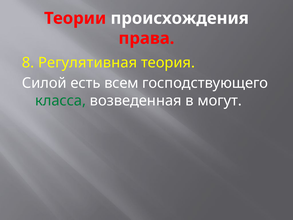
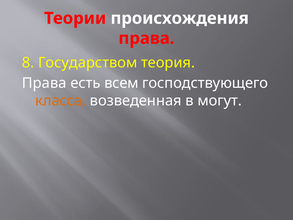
Регулятивная: Регулятивная -> Государством (88, 63)
Силой: Силой -> Права (44, 83)
класса colour: green -> orange (61, 101)
